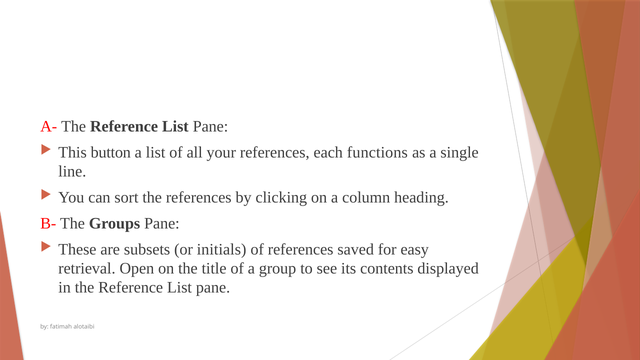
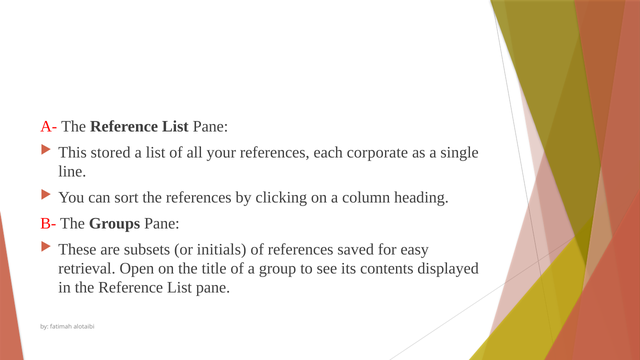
button: button -> stored (111, 152)
functions: functions -> corporate (377, 152)
